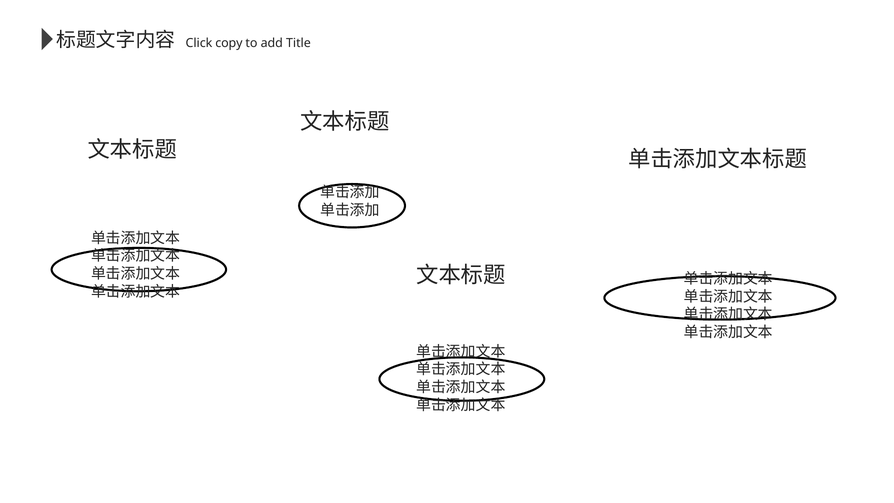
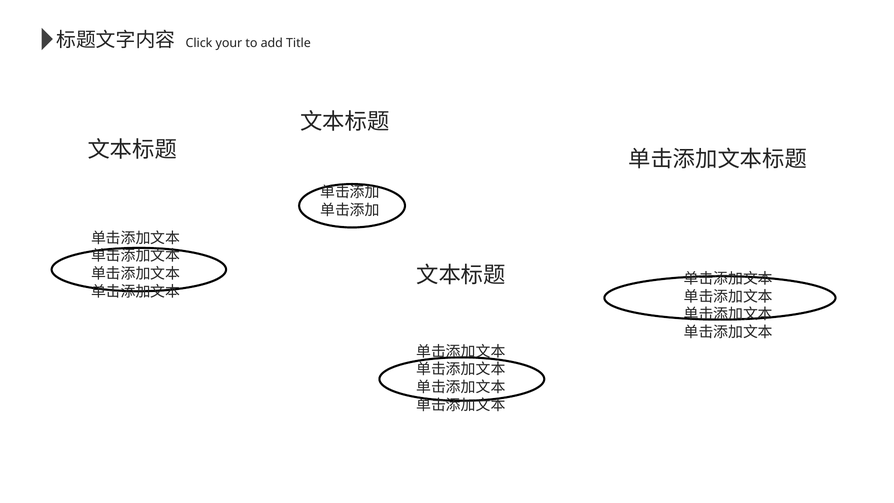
copy: copy -> your (229, 43)
